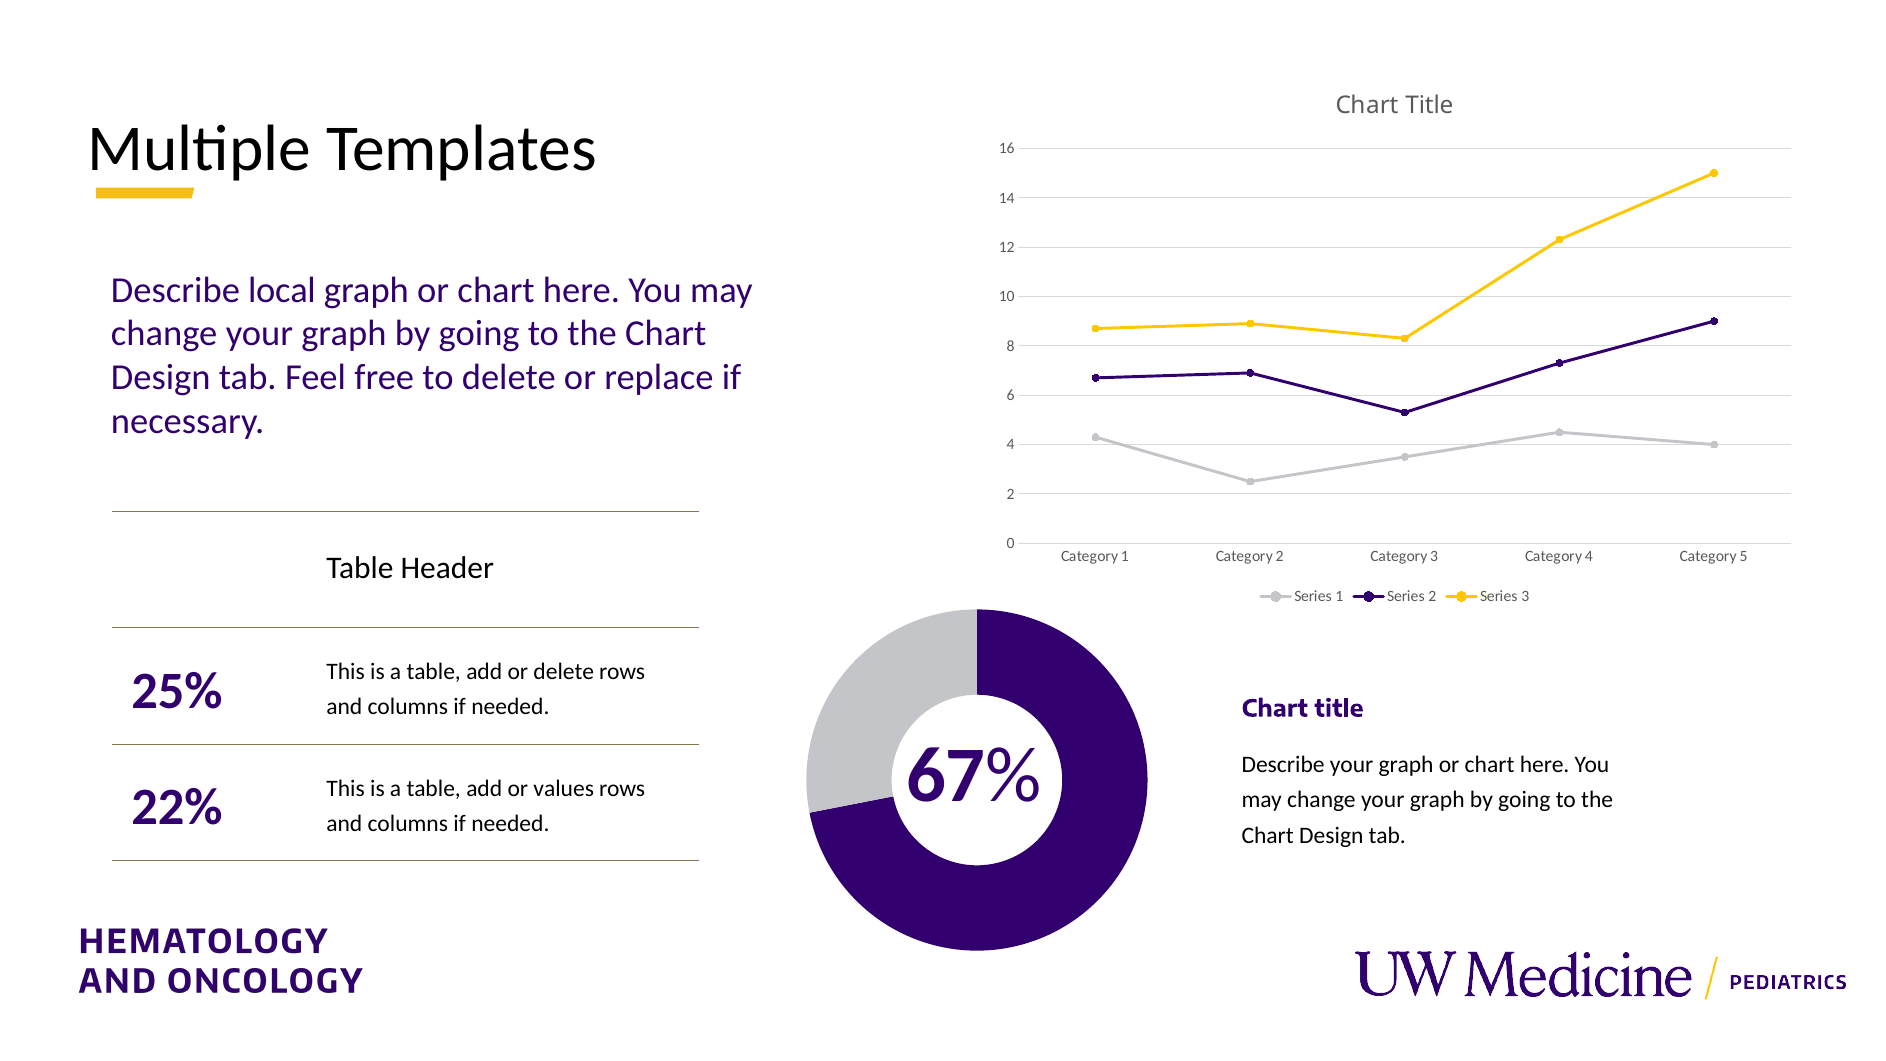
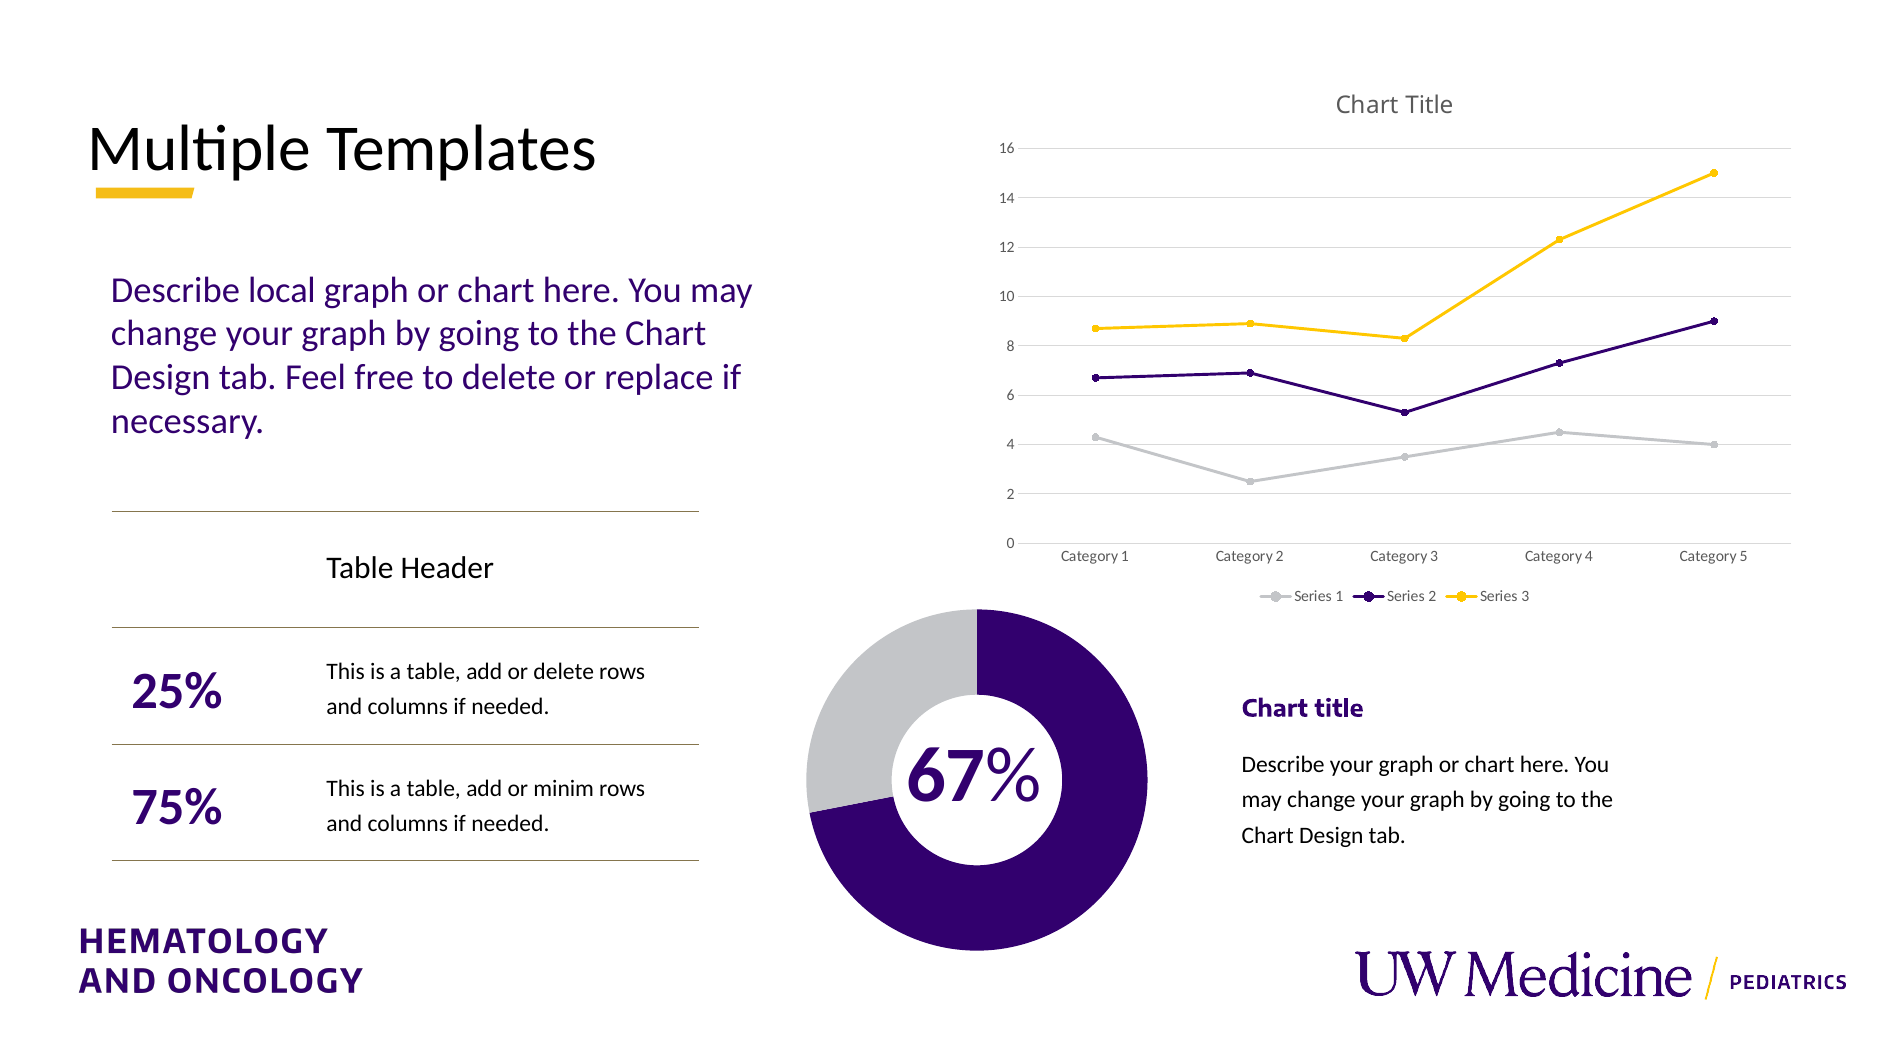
22%: 22% -> 75% (177, 808)
values: values -> minim (564, 788)
